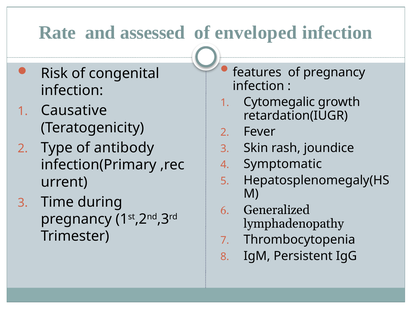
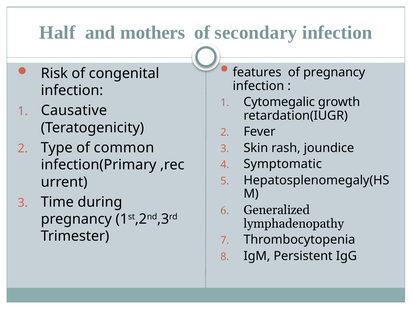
Rate: Rate -> Half (57, 32)
assessed: assessed -> mothers (153, 32)
enveloped: enveloped -> secondary (256, 32)
antibody: antibody -> common (124, 148)
